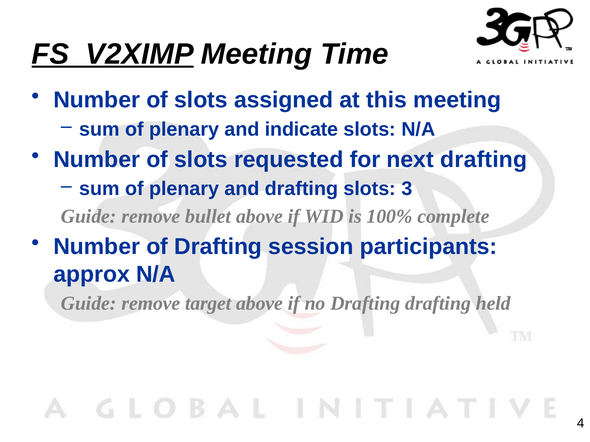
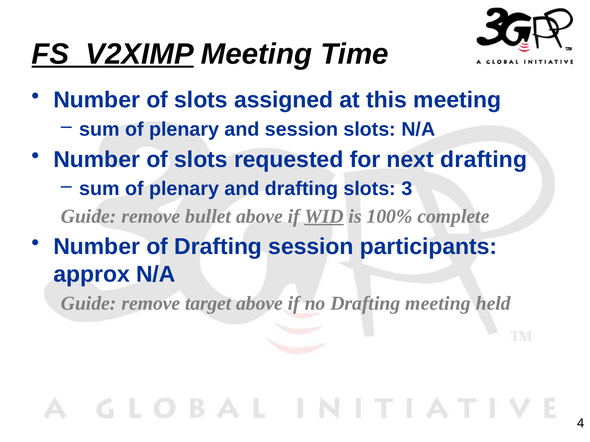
and indicate: indicate -> session (301, 129)
WID underline: none -> present (324, 217)
Drafting drafting: drafting -> meeting (438, 304)
